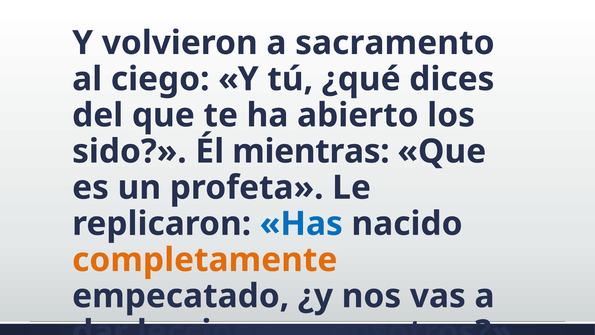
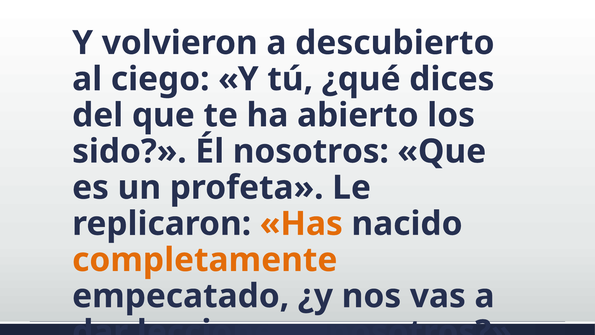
sacramento: sacramento -> descubierto (395, 43)
Él mientras: mientras -> nosotros (311, 151)
Has colour: blue -> orange (301, 224)
